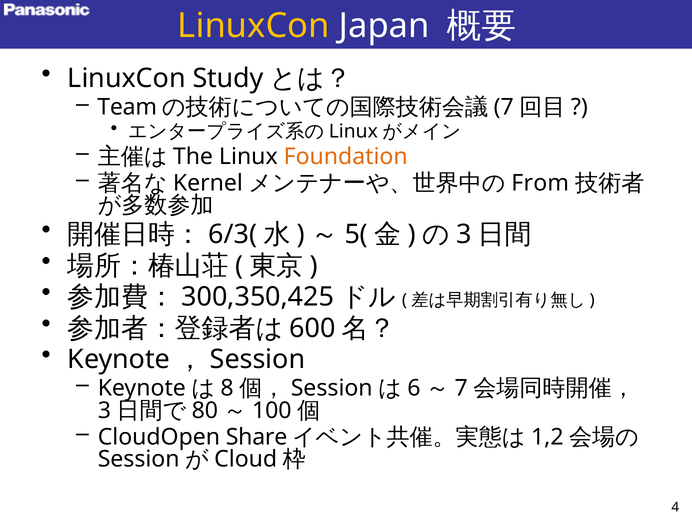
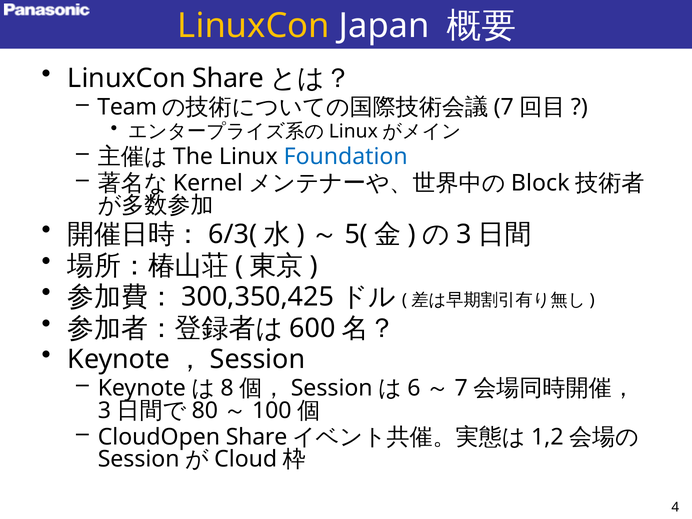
LinuxCon Study: Study -> Share (228, 79)
Foundation colour: orange -> blue (346, 156)
From: From -> Block (540, 183)
